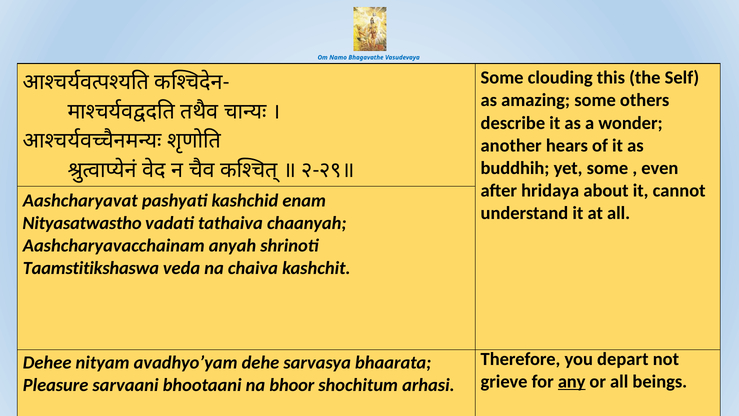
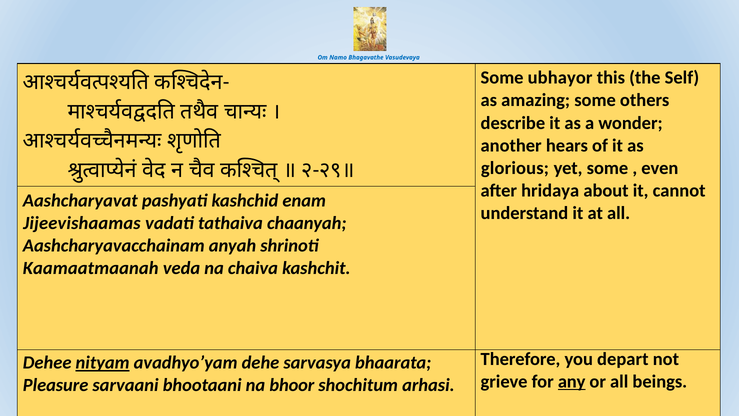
clouding: clouding -> ubhayor (560, 78)
buddhih: buddhih -> glorious (515, 168)
Nityasatwastho: Nityasatwastho -> Jijeevishaamas (82, 223)
Taamstitikshaswa: Taamstitikshaswa -> Kaamaatmaanah (91, 268)
nityam underline: none -> present (103, 363)
